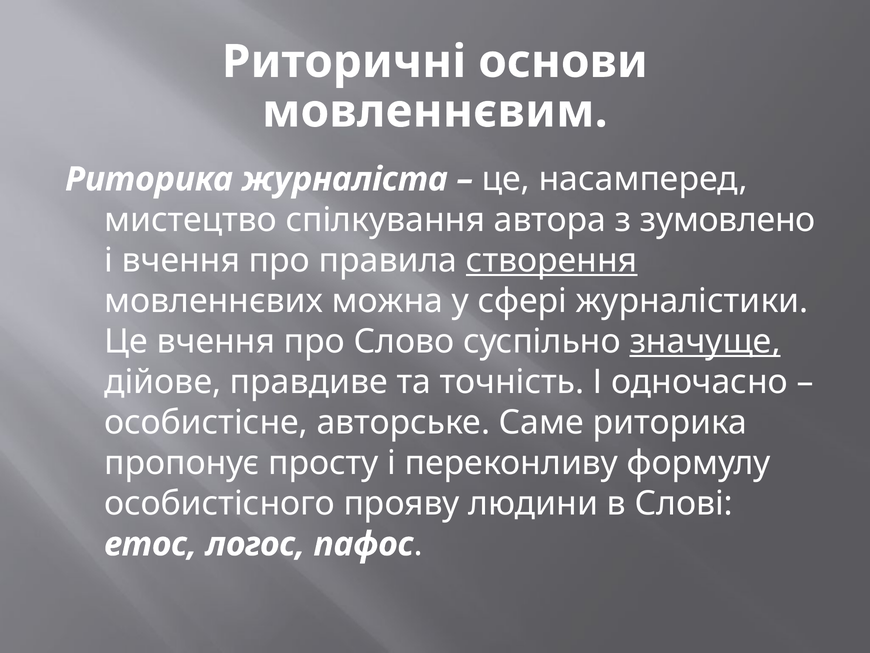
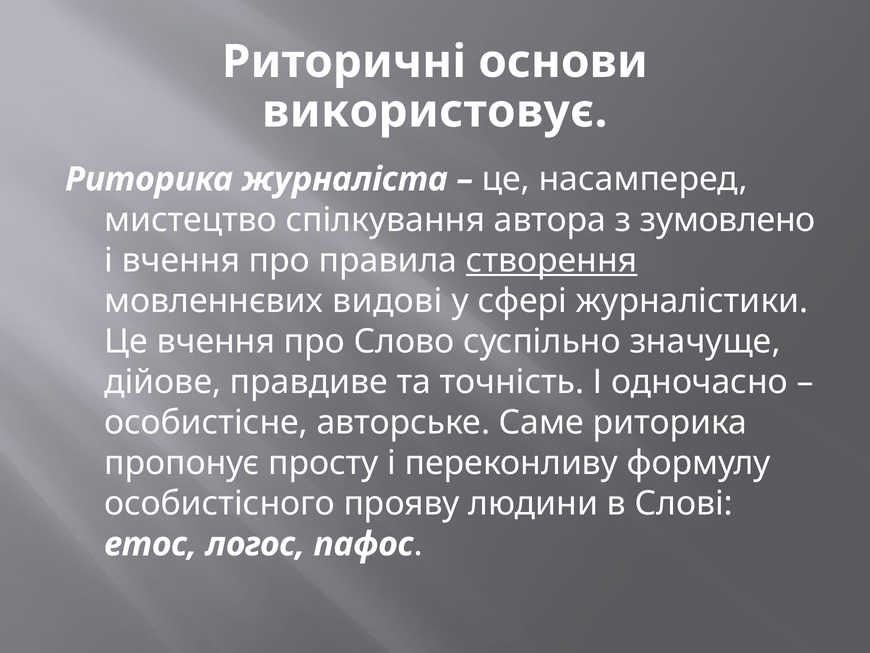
мовленнєвим: мовленнєвим -> використовує (435, 111)
можна: можна -> видові (387, 301)
значуще underline: present -> none (705, 341)
